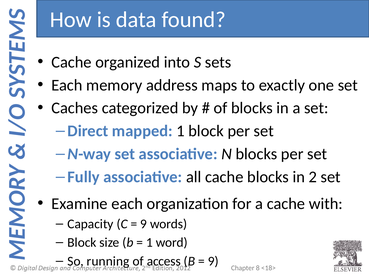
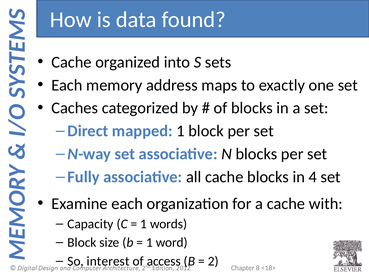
2: 2 -> 4 (313, 177)
9: 9 -> 1 (144, 224)
running: running -> interest (108, 261)
9: 9 -> 2 (213, 261)
